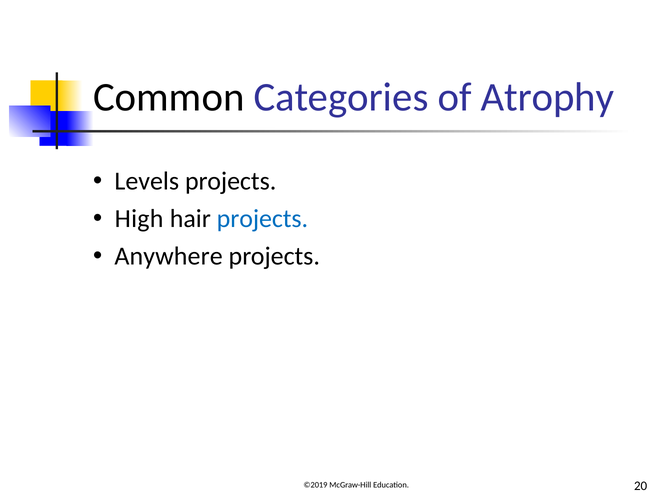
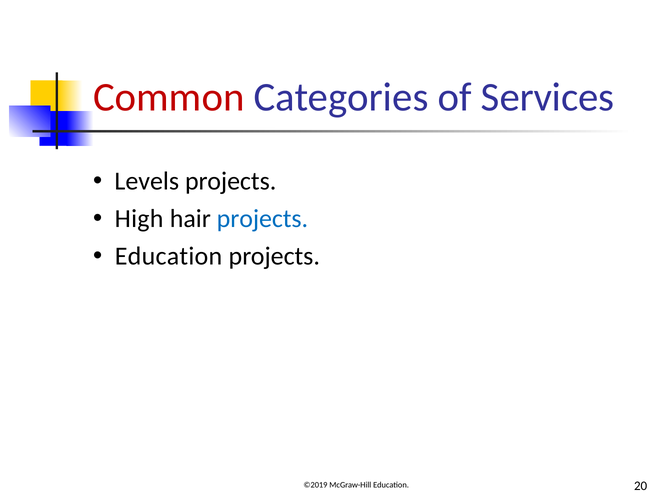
Common colour: black -> red (169, 97)
Atrophy: Atrophy -> Services (548, 97)
Anywhere: Anywhere -> Education (168, 256)
